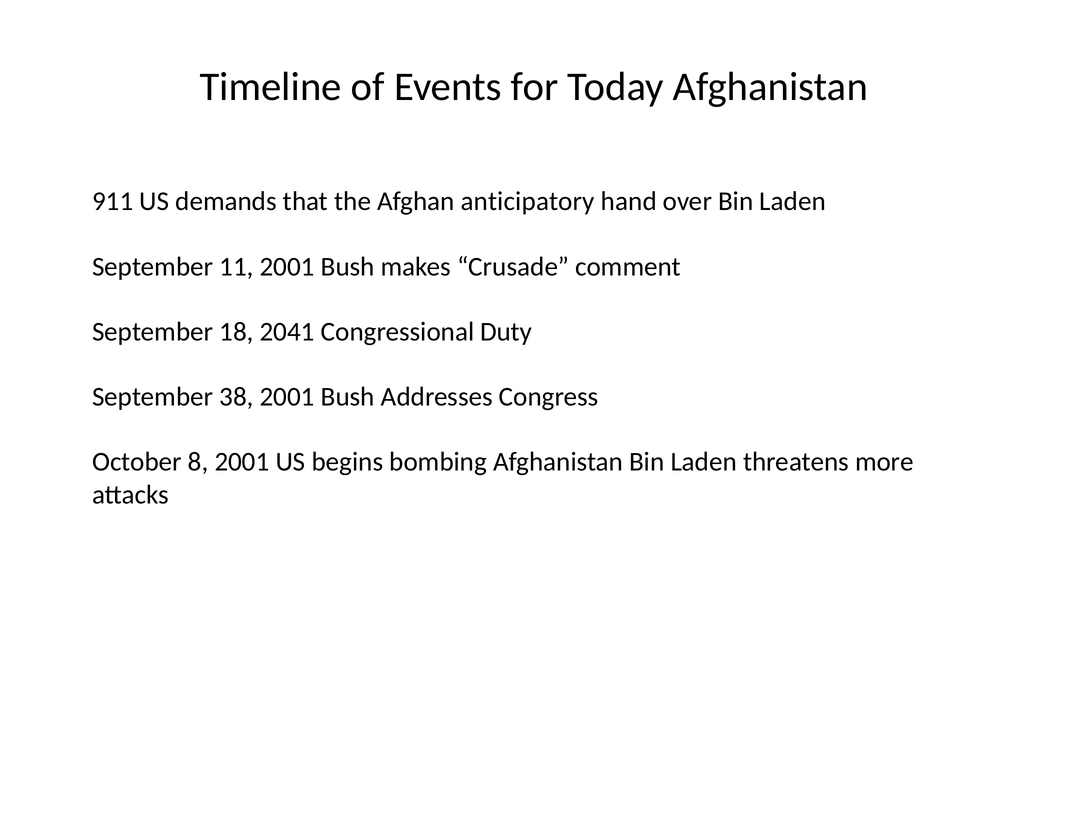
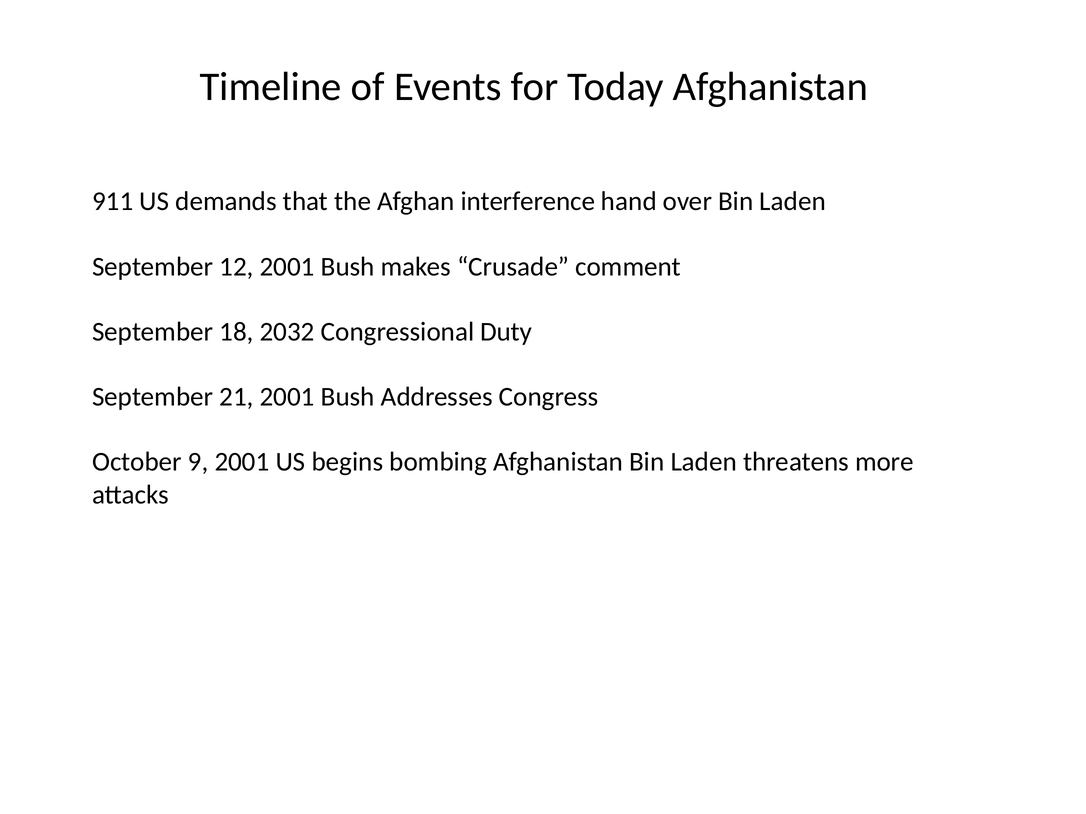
anticipatory: anticipatory -> interference (528, 202)
11: 11 -> 12 (236, 267)
2041: 2041 -> 2032 (287, 332)
38: 38 -> 21 (236, 397)
8: 8 -> 9 (198, 462)
